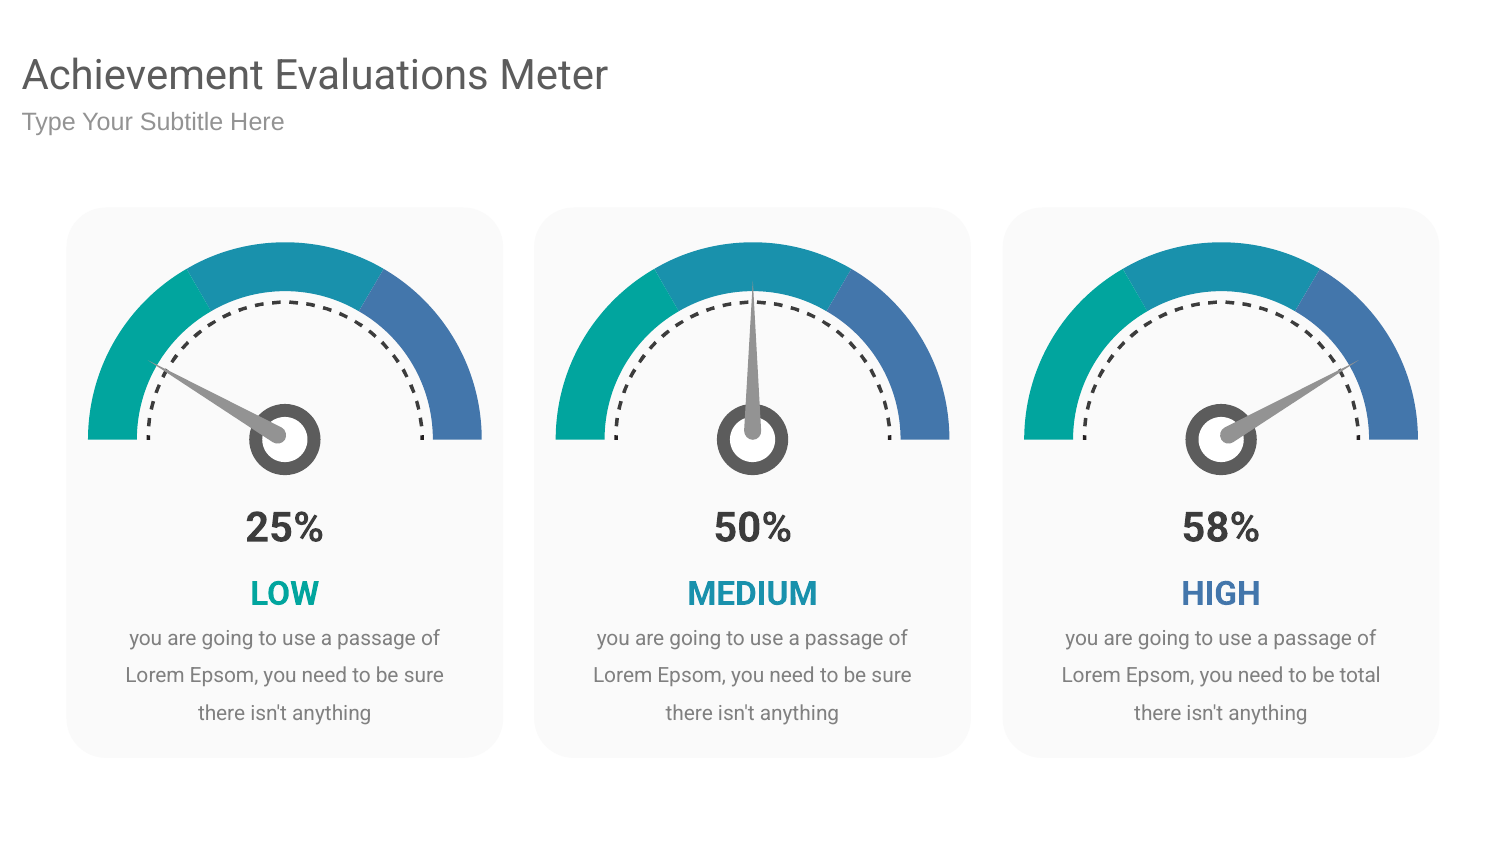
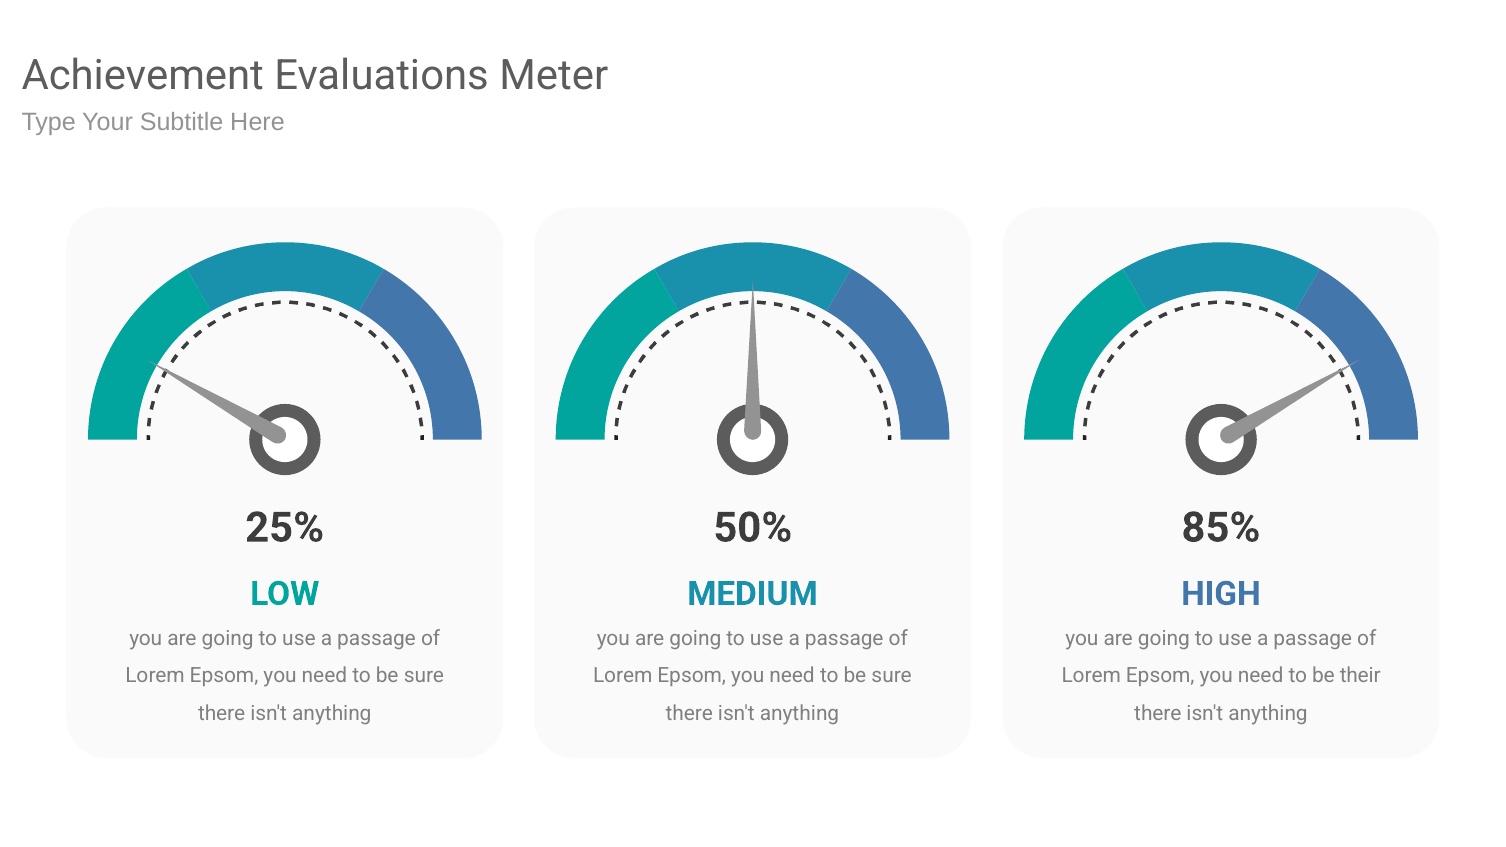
58%: 58% -> 85% (1221, 528)
total: total -> their (1360, 676)
